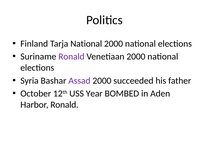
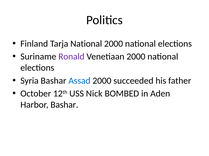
Assad colour: purple -> blue (79, 81)
Year: Year -> Nick (94, 94)
Harbor Ronald: Ronald -> Bashar (64, 105)
